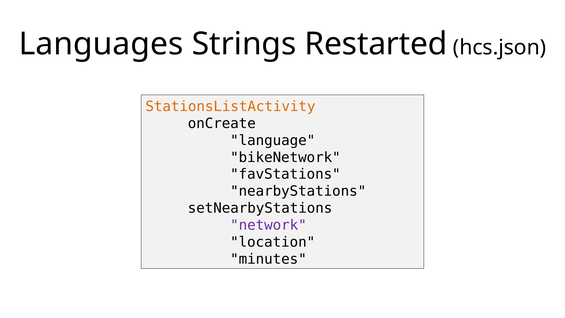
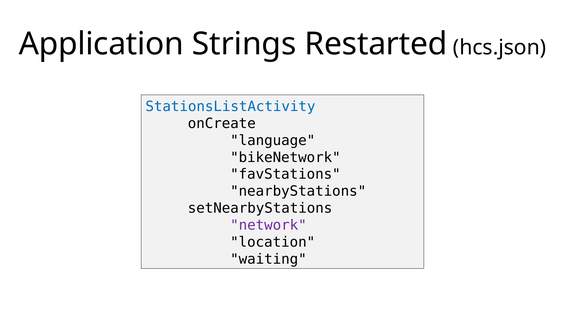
Languages: Languages -> Application (101, 44)
StationsListActivity colour: orange -> blue (230, 106)
minutes: minutes -> waiting (268, 259)
